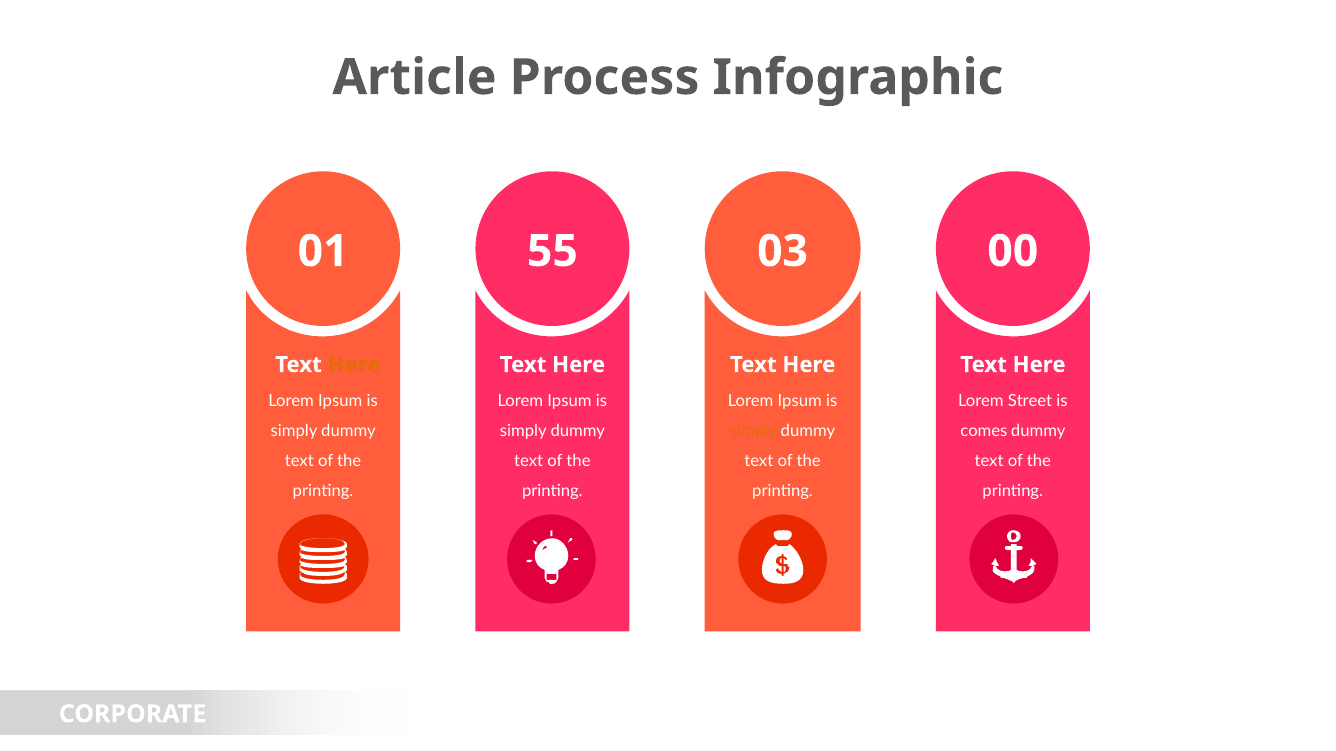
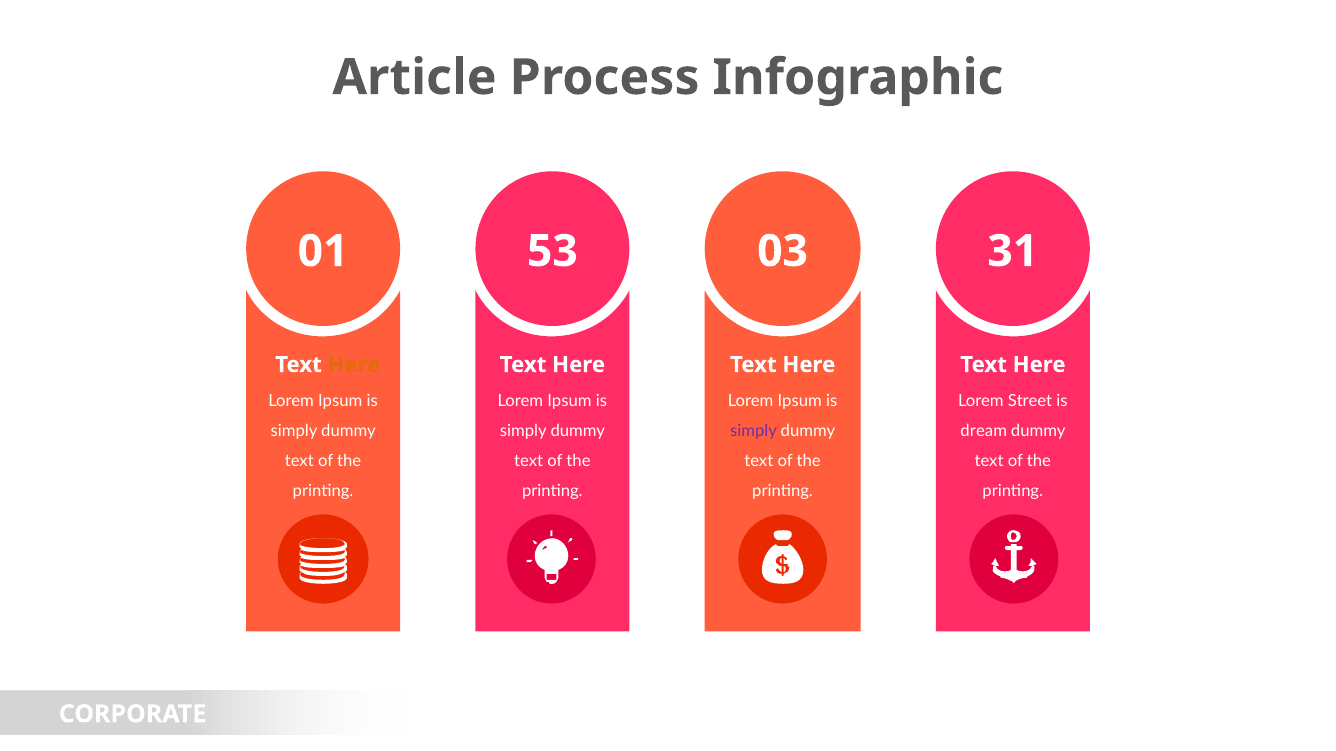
55: 55 -> 53 (552, 252)
00: 00 -> 31 (1013, 252)
simply colour: orange -> purple (754, 431)
comes: comes -> dream (984, 431)
